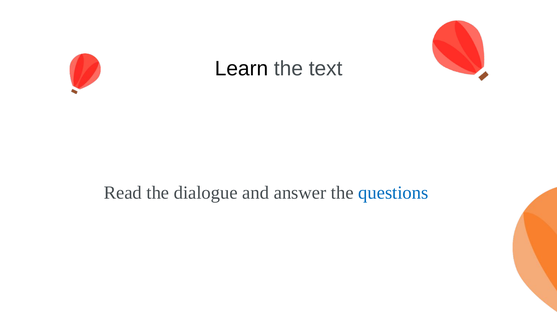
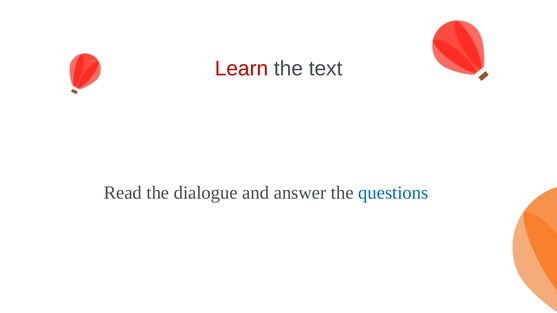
Learn colour: black -> red (241, 69)
